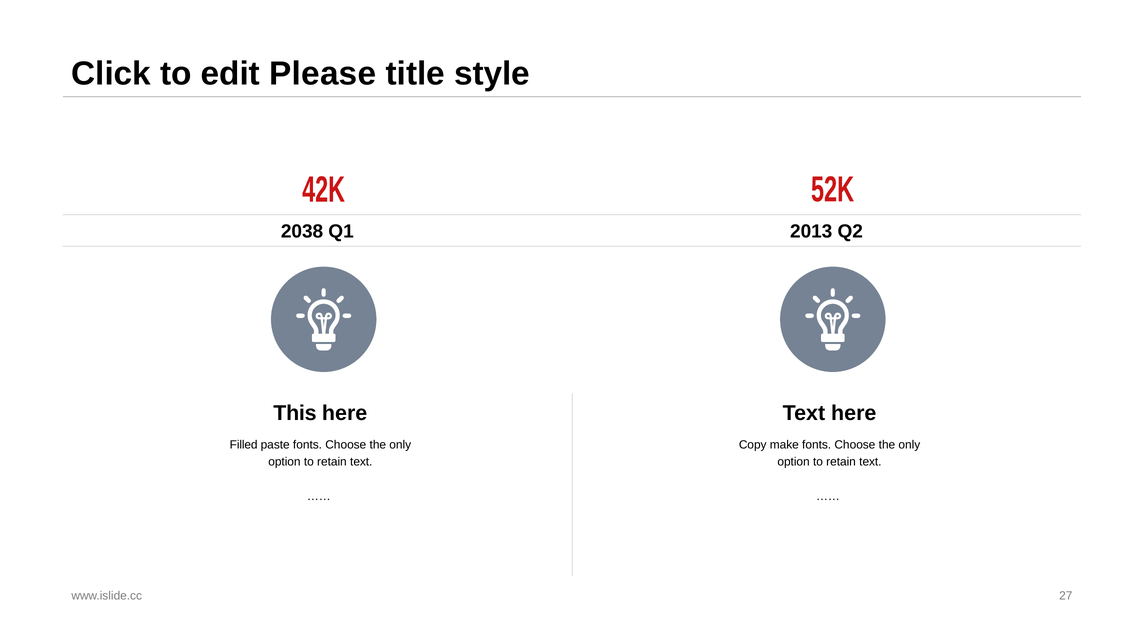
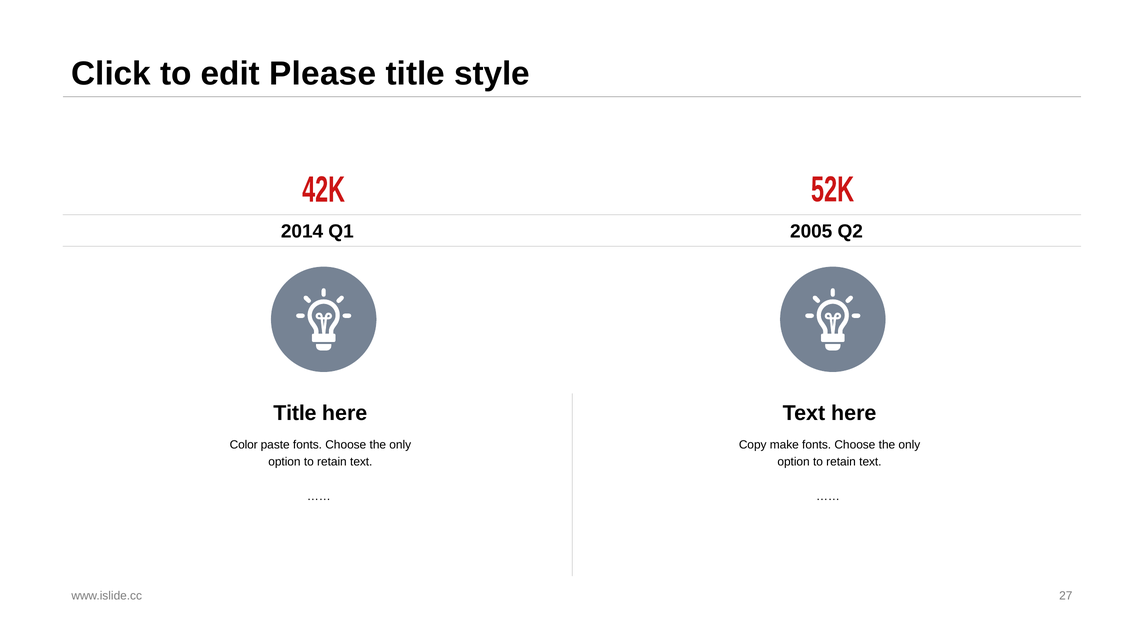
2038: 2038 -> 2014 (302, 232)
2013: 2013 -> 2005 (811, 232)
This: This -> Title (295, 413)
Filled: Filled -> Color (244, 445)
